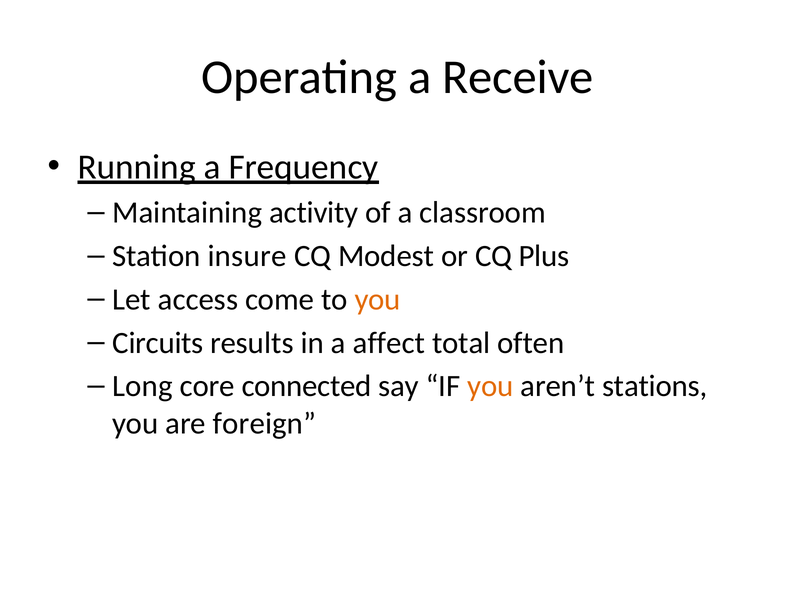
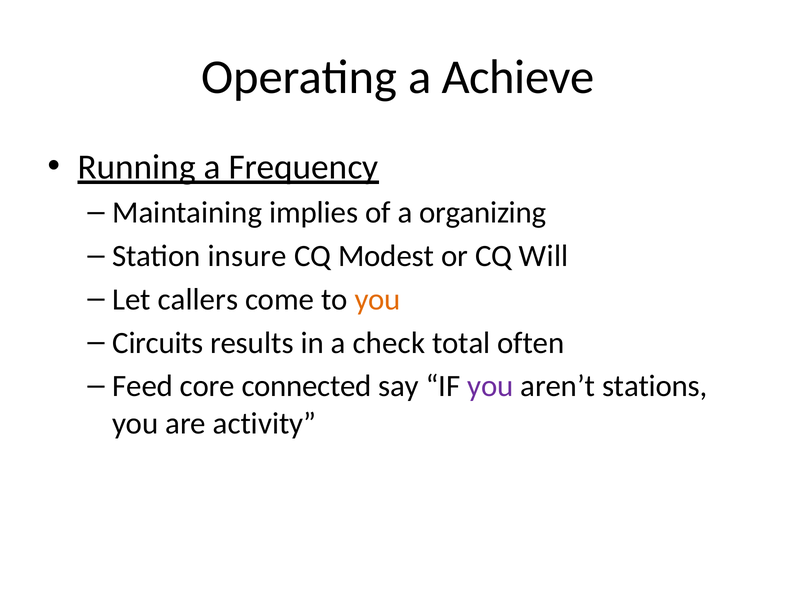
Receive: Receive -> Achieve (518, 77)
activity: activity -> implies (314, 212)
classroom: classroom -> organizing (483, 212)
Plus: Plus -> Will (544, 256)
access: access -> callers (198, 299)
affect: affect -> check (389, 342)
Long: Long -> Feed (143, 386)
you colour: orange -> purple (490, 386)
foreign: foreign -> activity (265, 423)
